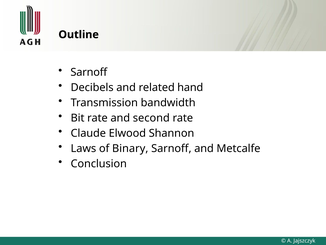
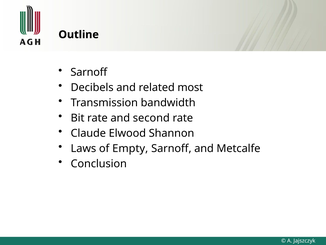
hand: hand -> most (190, 87)
Binary: Binary -> Empty (130, 148)
